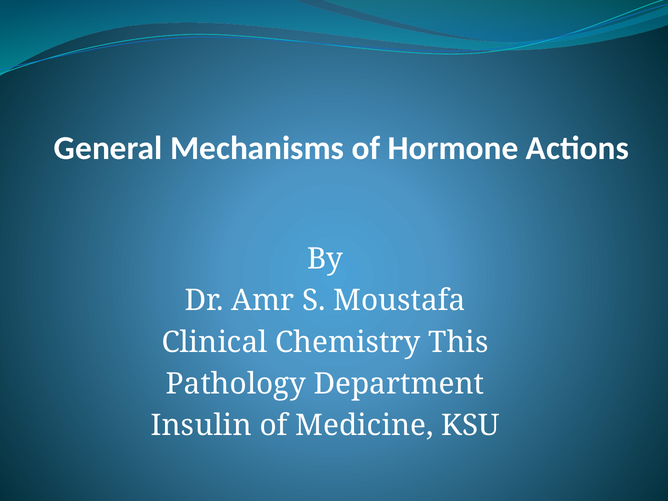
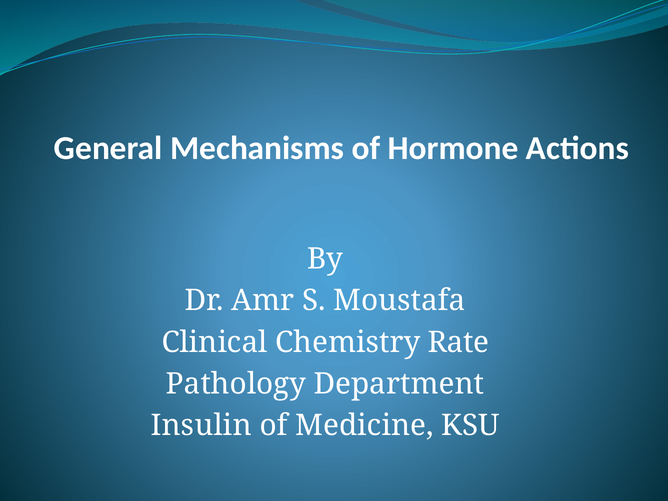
This: This -> Rate (459, 342)
